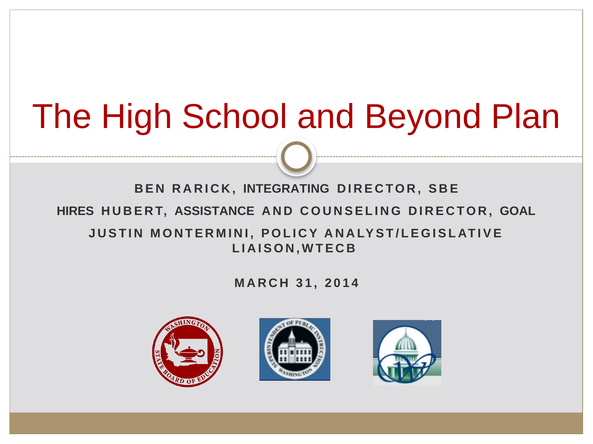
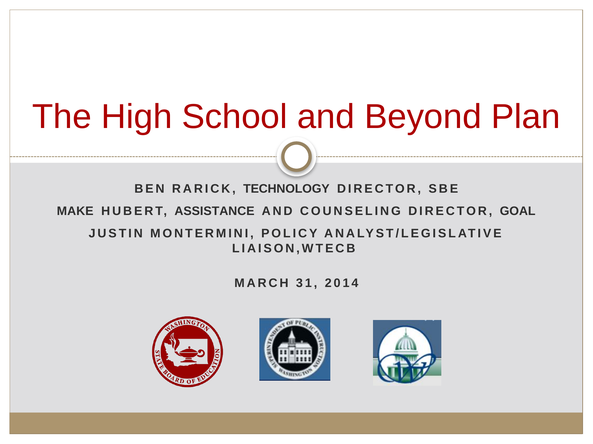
INTEGRATING: INTEGRATING -> TECHNOLOGY (286, 189)
HIRES: HIRES -> MAKE (75, 212)
